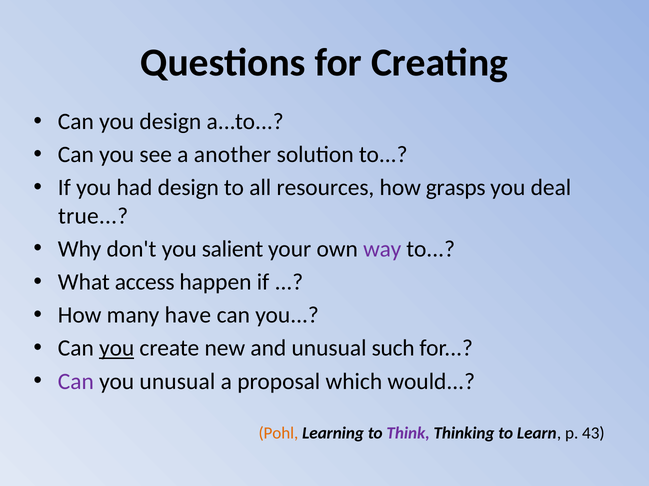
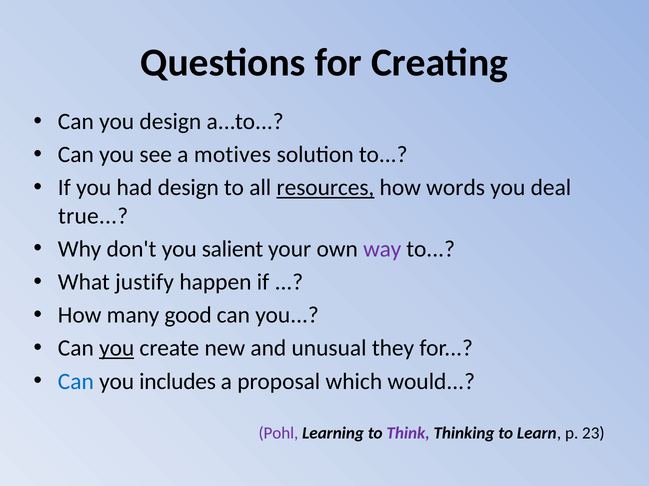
another: another -> motives (232, 155)
resources underline: none -> present (325, 188)
grasps: grasps -> words (456, 188)
access: access -> justify (145, 282)
have: have -> good (188, 316)
such: such -> they (393, 349)
Can colour: purple -> blue (76, 382)
you unusual: unusual -> includes (178, 382)
Pohl colour: orange -> purple (278, 434)
43: 43 -> 23 (593, 434)
